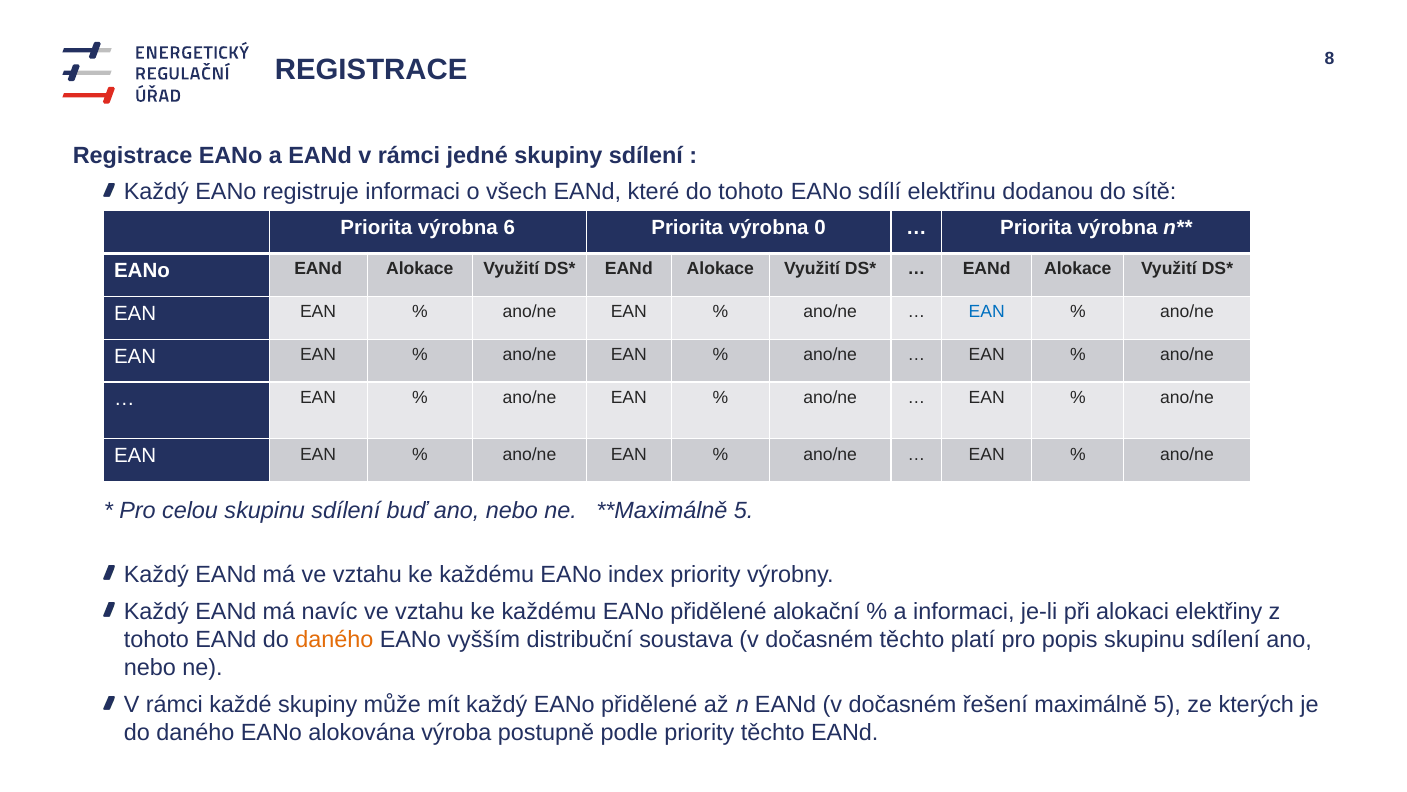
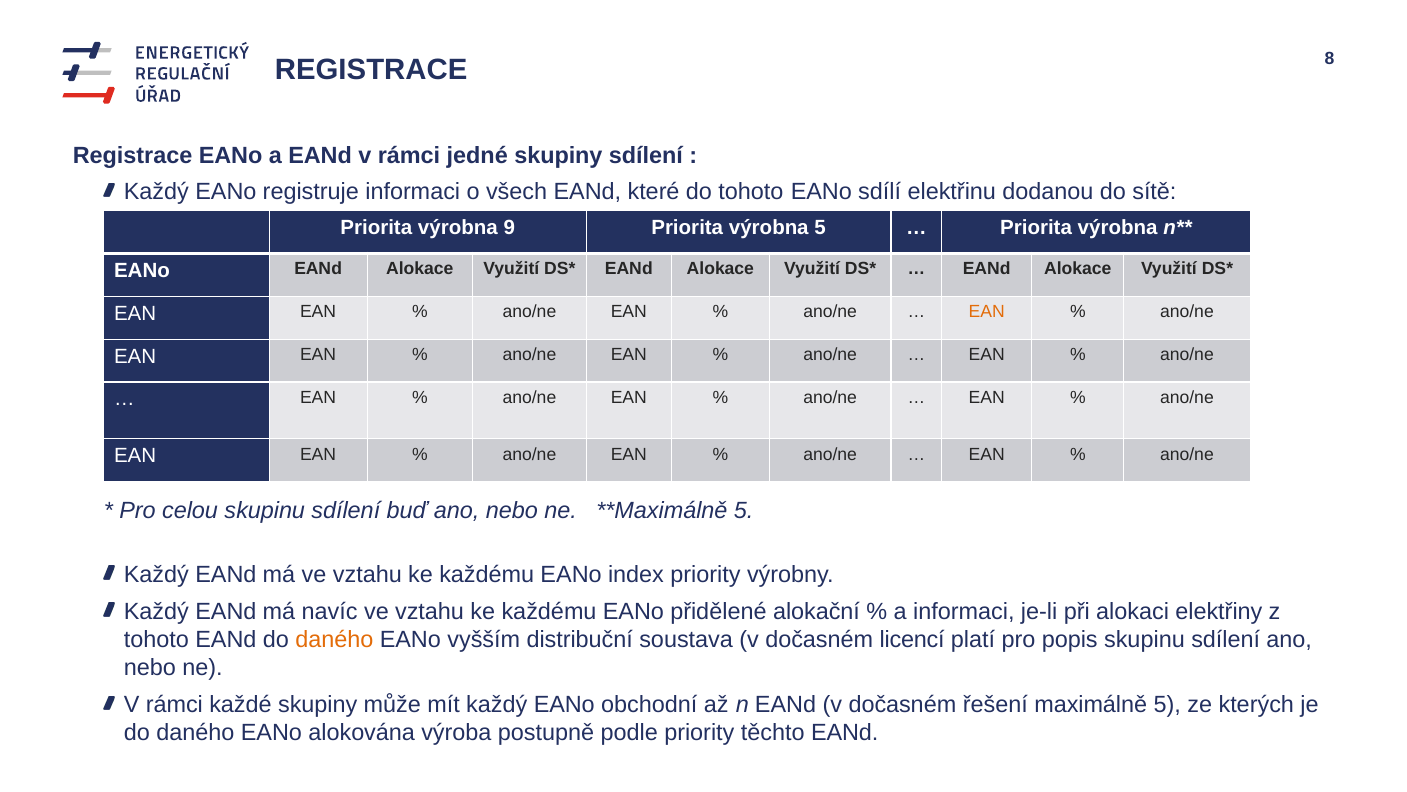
6: 6 -> 9 (509, 228)
výrobna 0: 0 -> 5 (820, 228)
EAN colour: blue -> orange (987, 312)
dočasném těchto: těchto -> licencí (912, 639)
každý EANo přidělené: přidělené -> obchodní (649, 704)
